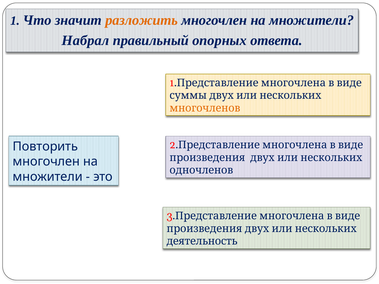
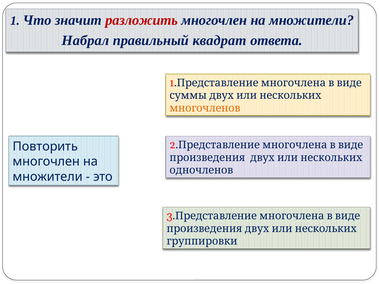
разложить colour: orange -> red (142, 20)
опорных: опорных -> квадрат (219, 40)
деятельность: деятельность -> группировки (202, 241)
